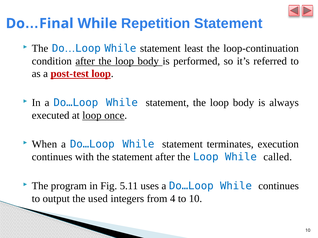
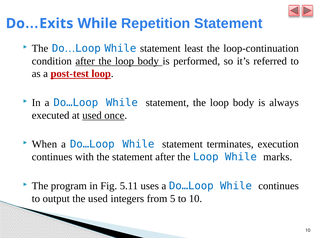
Final: Final -> Exits (56, 24)
at loop: loop -> used (92, 116)
called: called -> marks (278, 157)
4: 4 -> 5 (173, 199)
